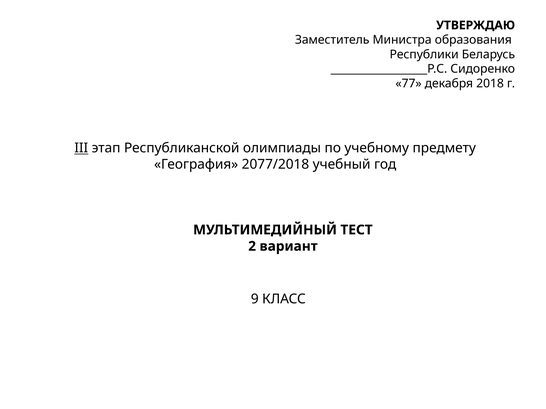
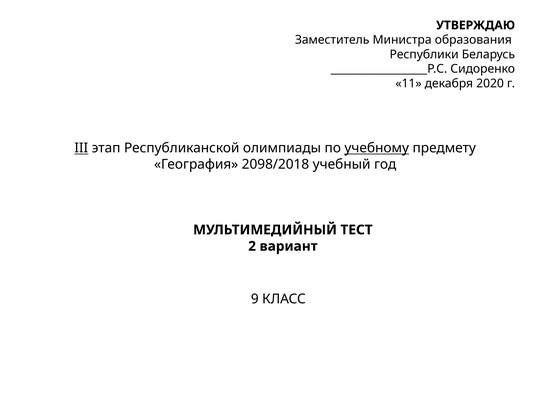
77: 77 -> 11 (409, 84)
2018: 2018 -> 2020 (490, 84)
учебному underline: none -> present (377, 148)
2077/2018: 2077/2018 -> 2098/2018 (275, 165)
